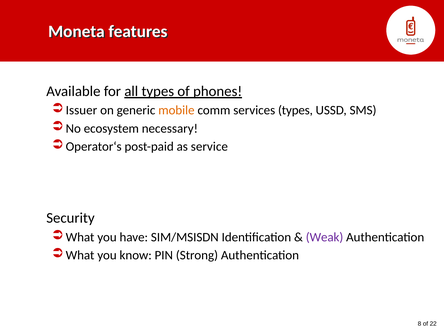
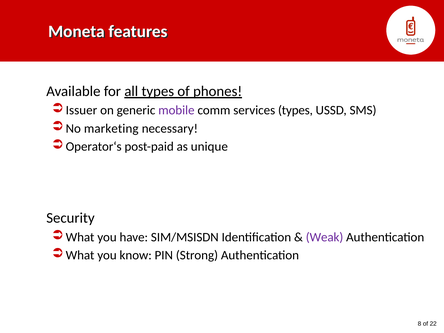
mobile colour: orange -> purple (176, 110)
ecosystem: ecosystem -> marketing (111, 128)
service: service -> unique (209, 147)
